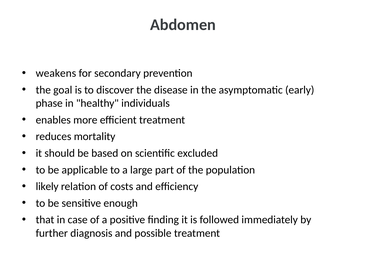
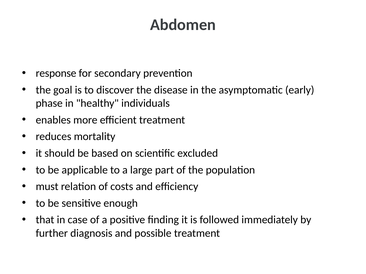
weakens: weakens -> response (56, 73)
likely: likely -> must (47, 187)
